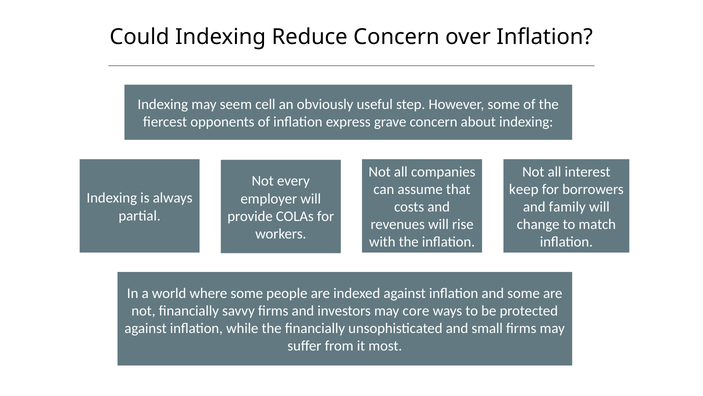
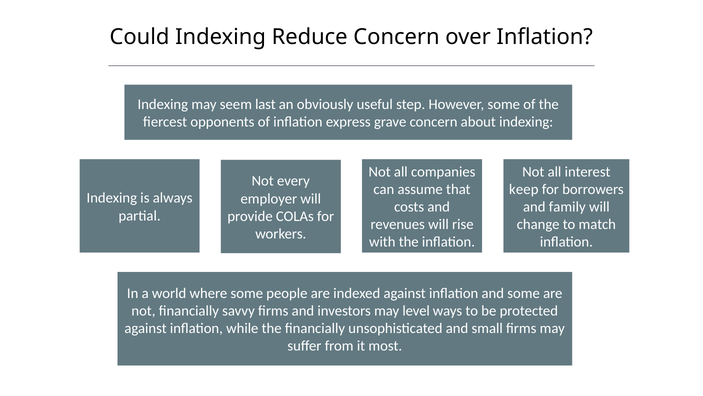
cell: cell -> last (265, 104)
core: core -> level (416, 310)
